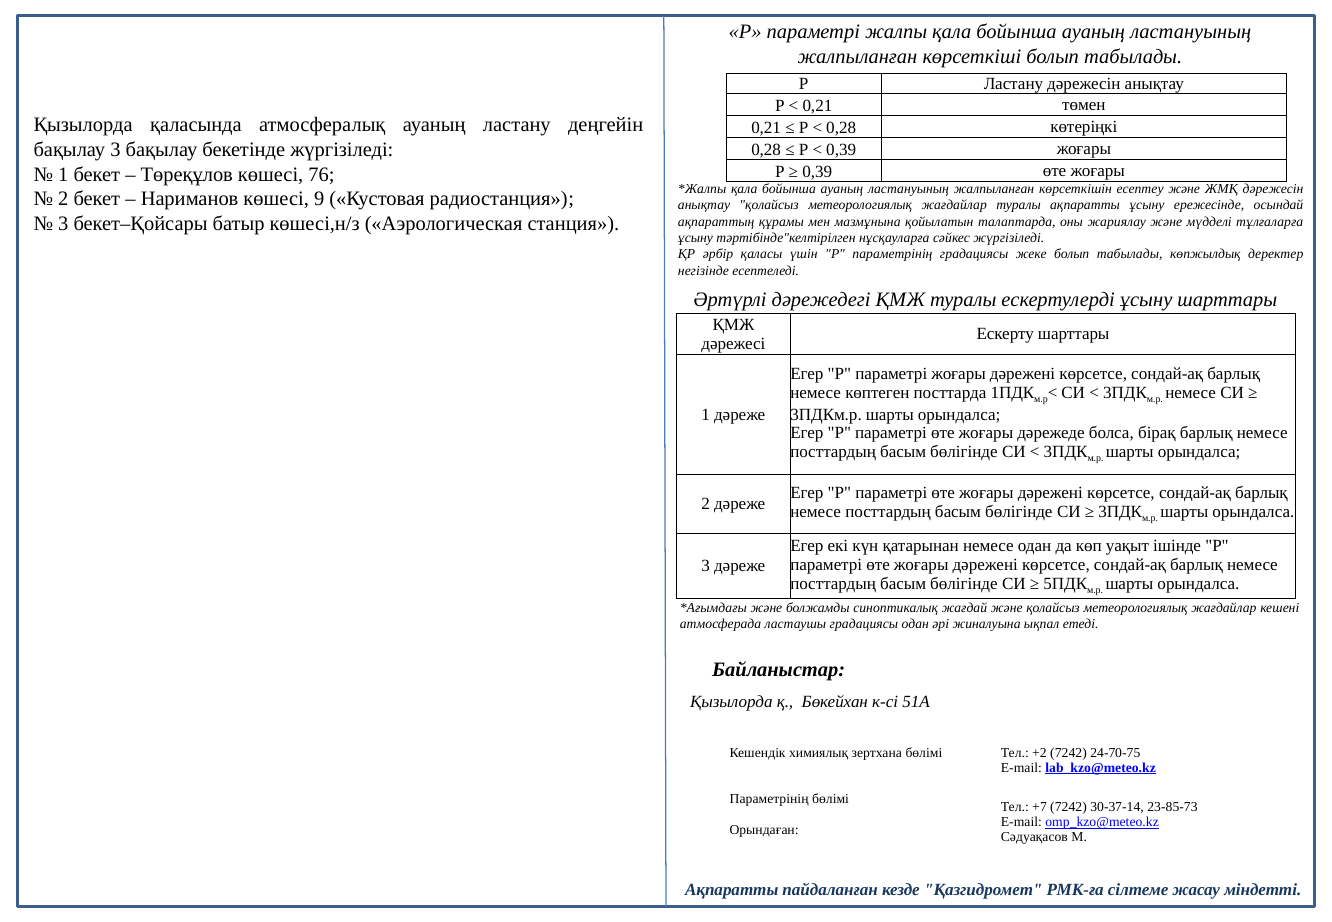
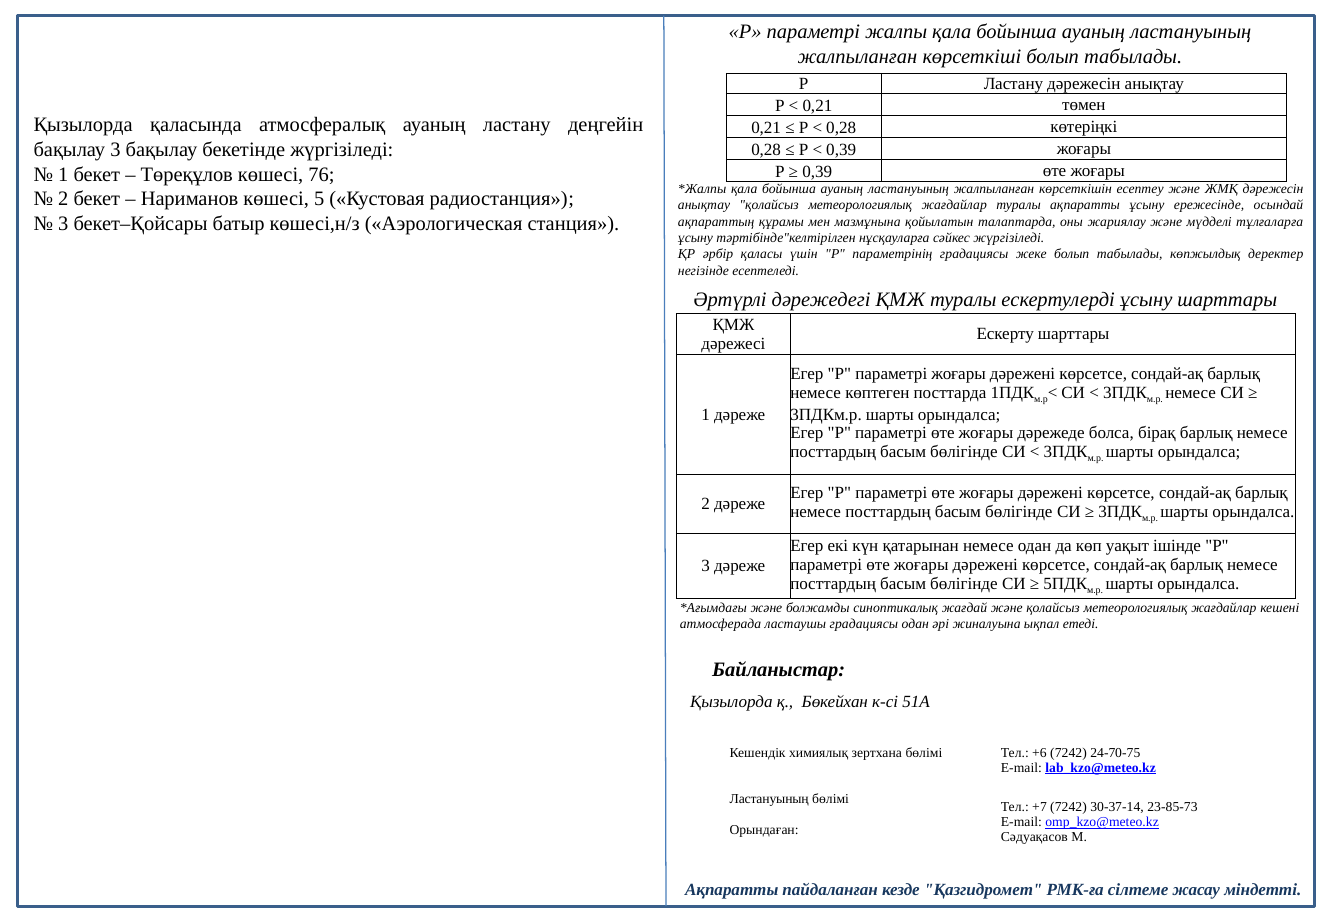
9: 9 -> 5 (319, 199)
+2: +2 -> +6 (1040, 753)
Параметрінің: Параметрінің -> Ластануының (769, 799)
